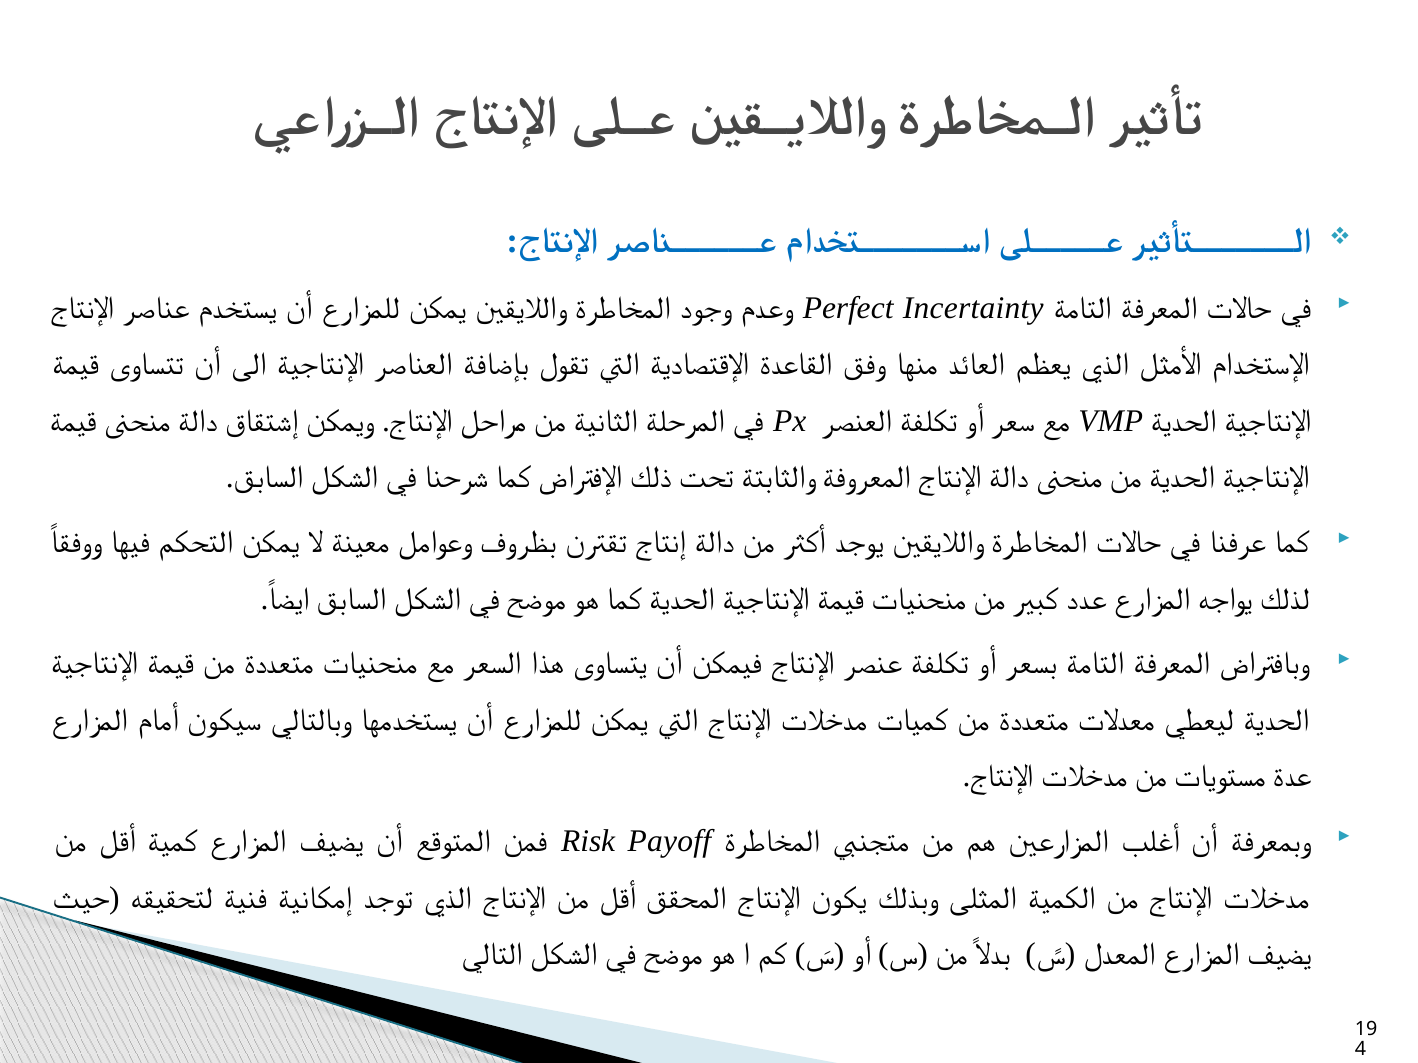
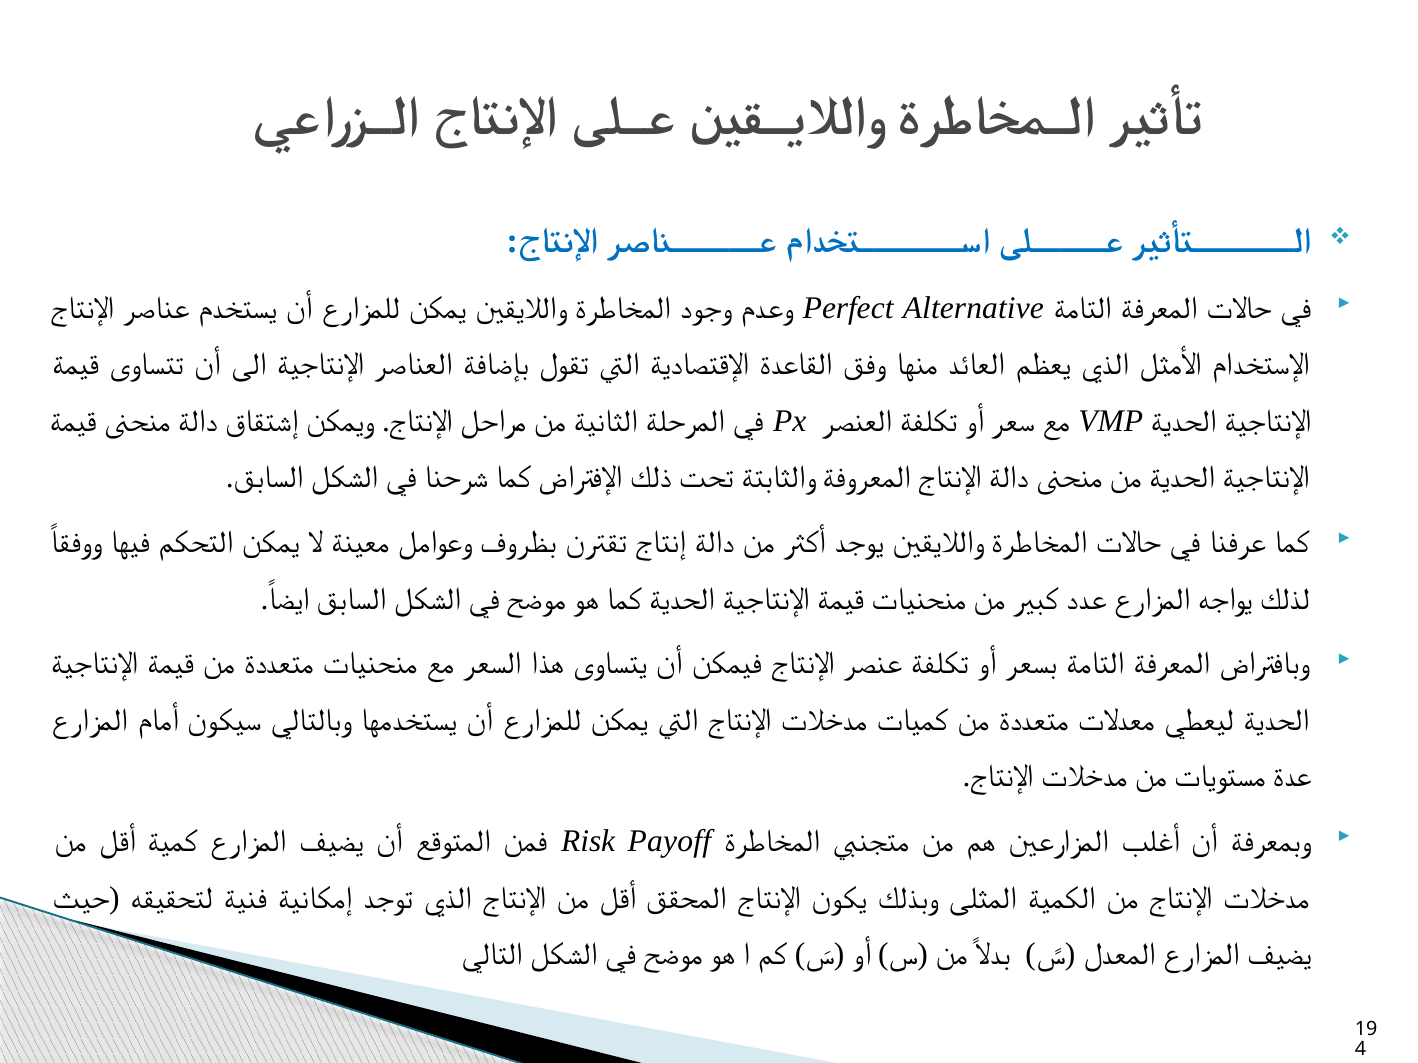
Incertainty: Incertainty -> Alternative (973, 308)
